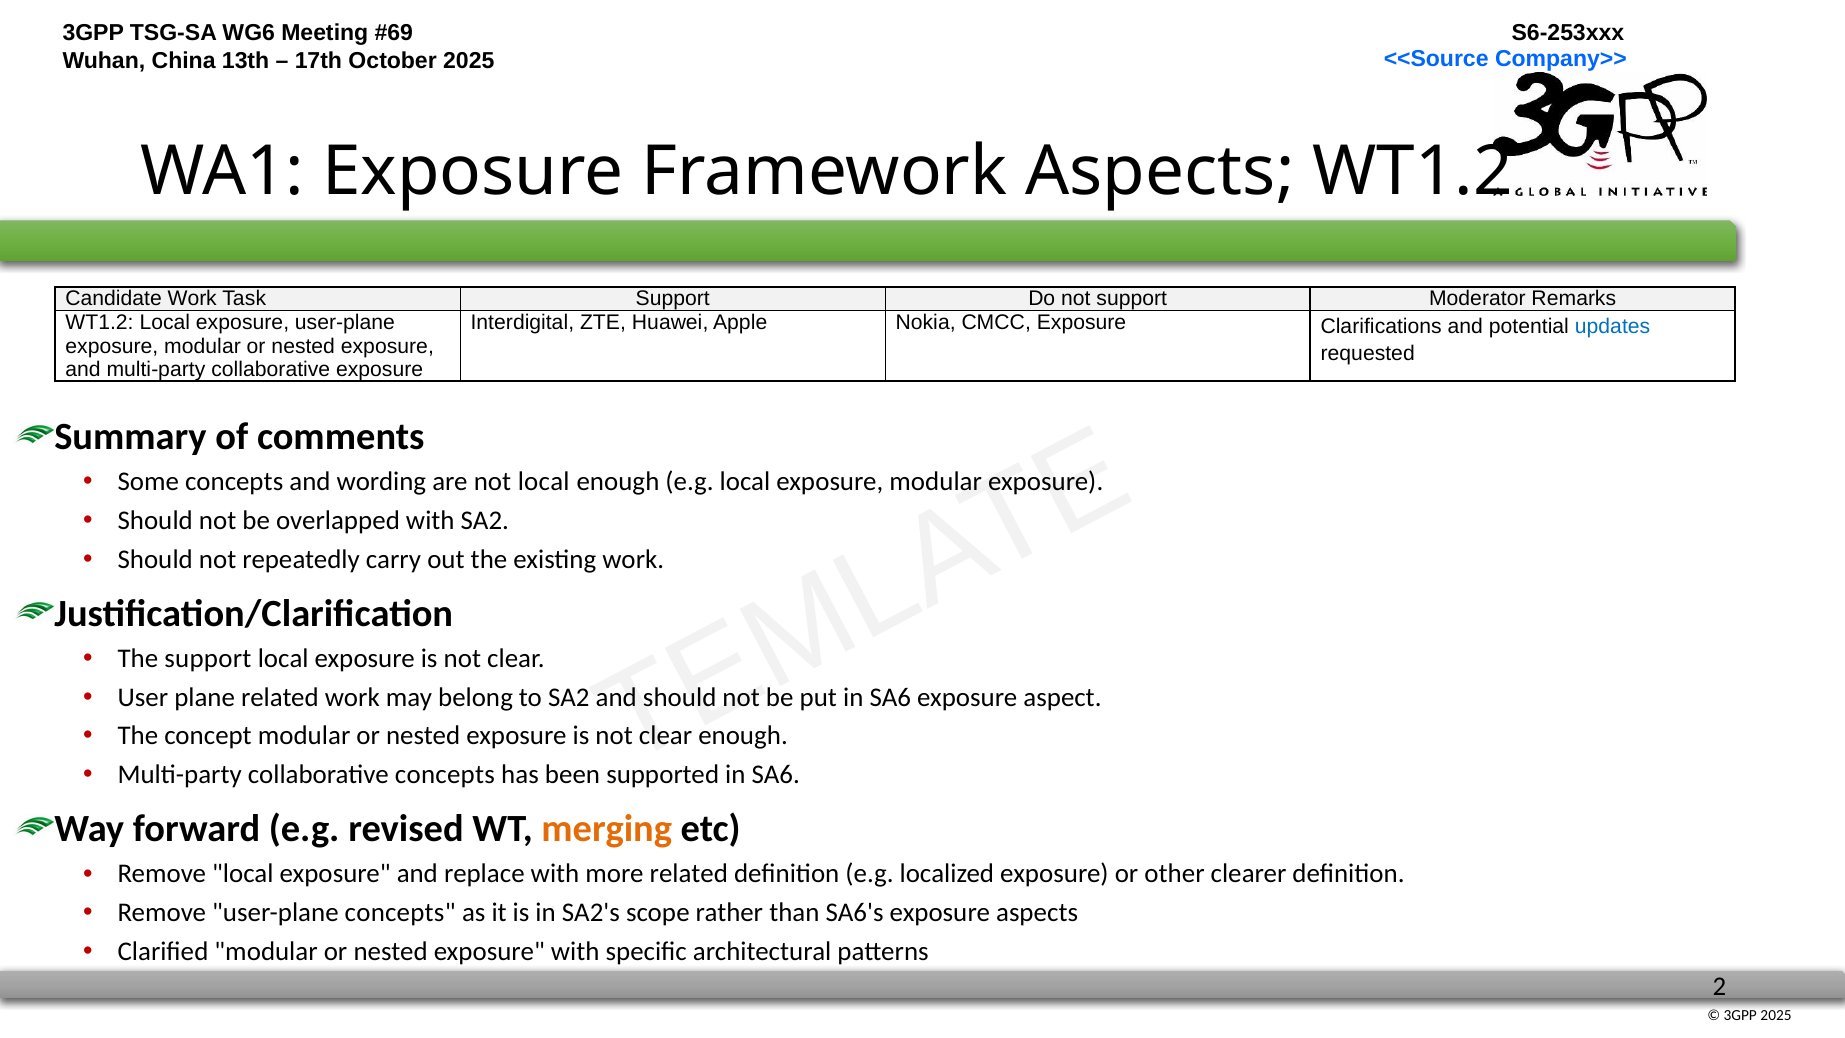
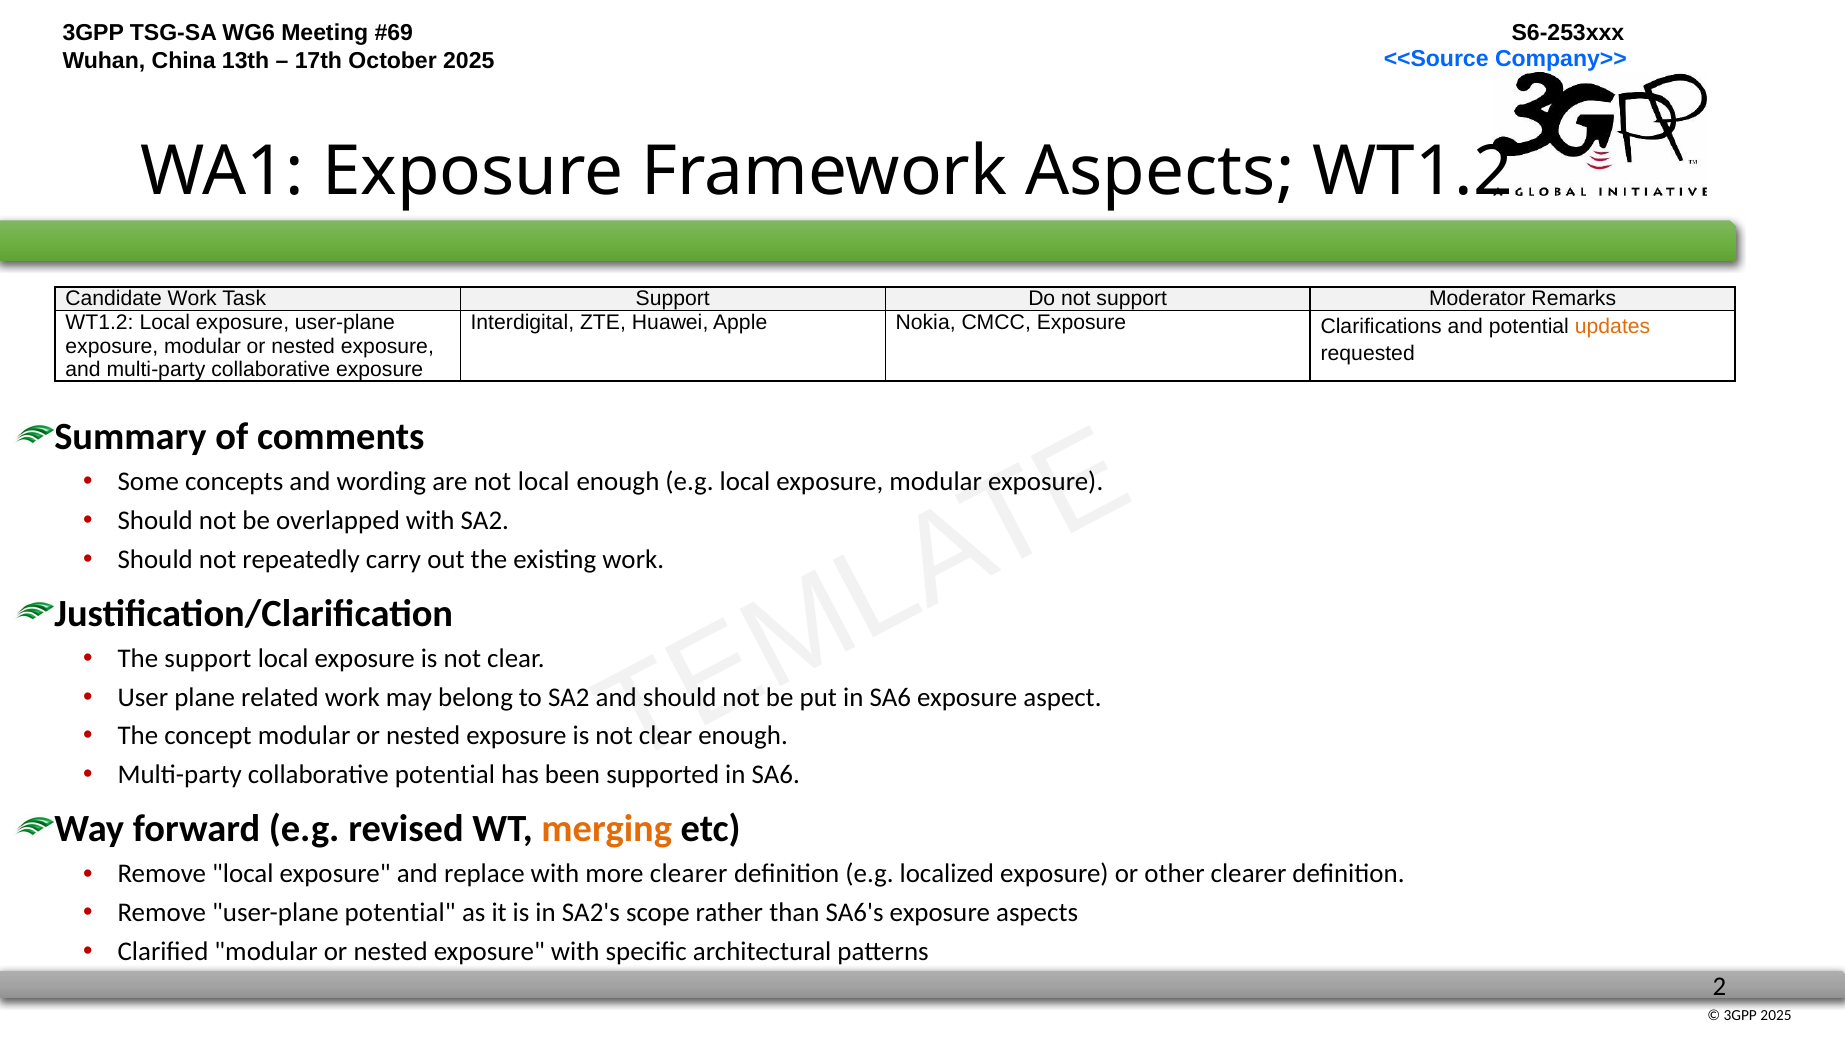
updates colour: blue -> orange (1613, 326)
collaborative concepts: concepts -> potential (445, 775)
more related: related -> clearer (689, 874)
user-plane concepts: concepts -> potential (400, 913)
